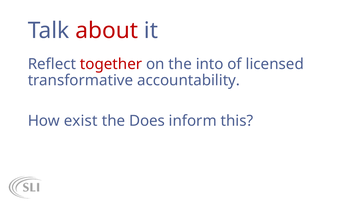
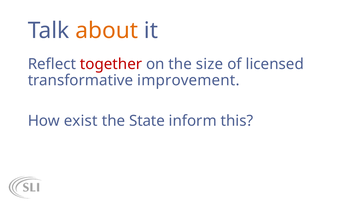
about colour: red -> orange (107, 31)
into: into -> size (209, 64)
accountability: accountability -> improvement (188, 80)
Does: Does -> State (147, 121)
